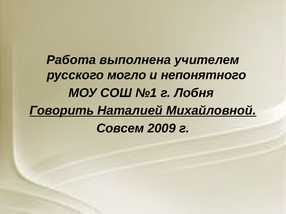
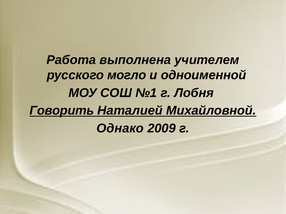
непонятного: непонятного -> одноименной (204, 75)
Совсем: Совсем -> Однако (120, 129)
